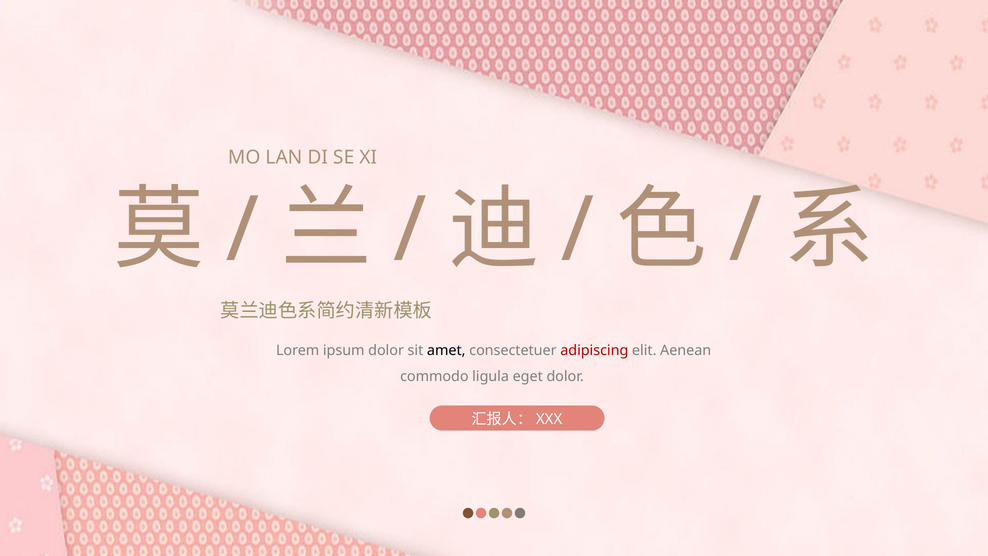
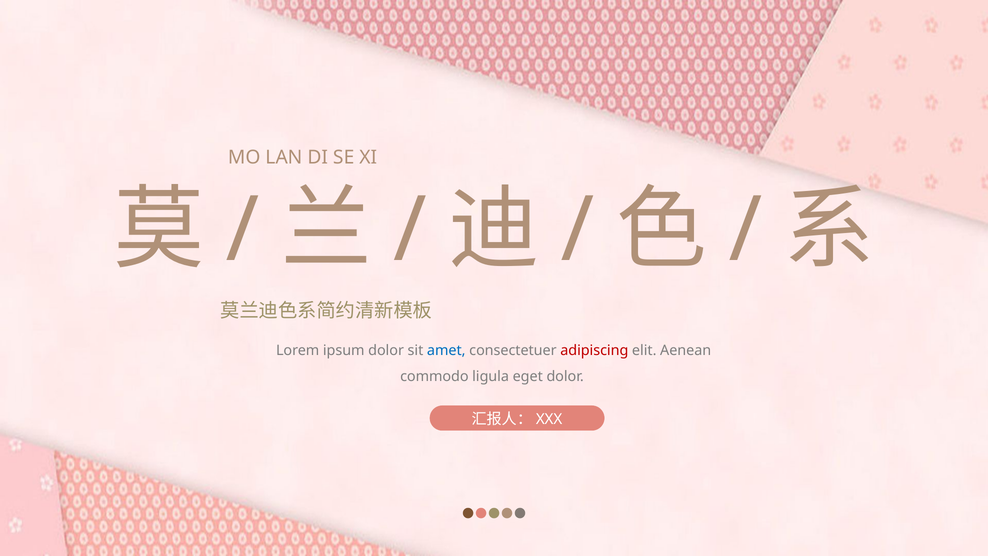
amet colour: black -> blue (446, 350)
